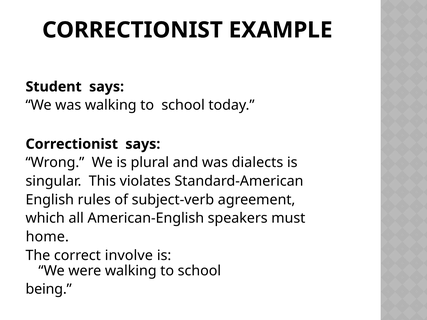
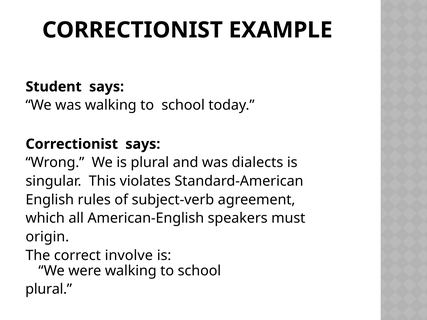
home: home -> origin (47, 237)
being: being -> plural (49, 289)
